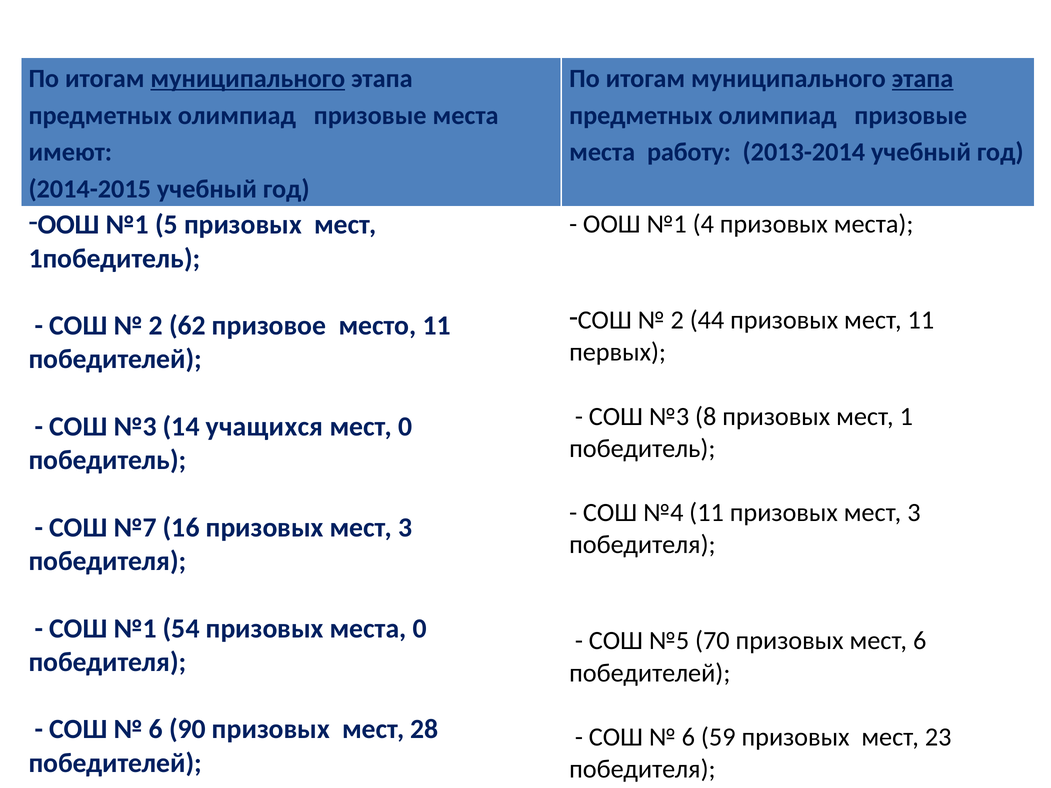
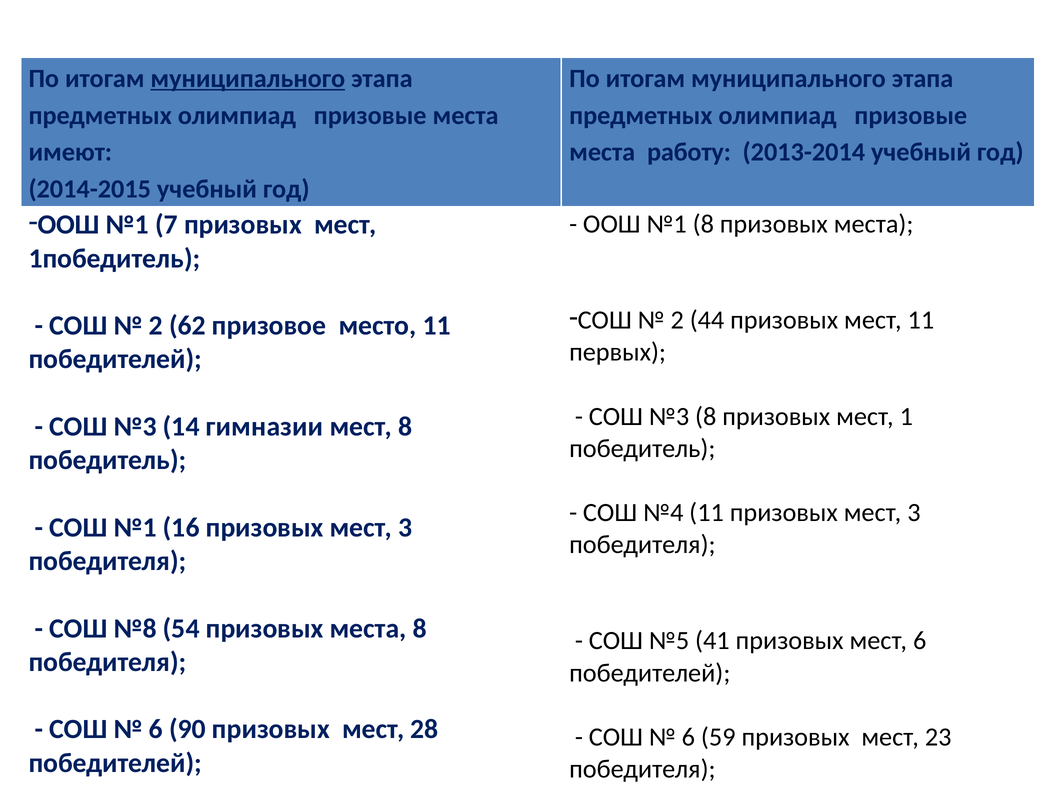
этапа underline: present -> none (923, 79)
5: 5 -> 7 (166, 225)
№1 4: 4 -> 8 (703, 224)
учащихся: учащихся -> гимназии (265, 427)
мест 0: 0 -> 8 (405, 427)
СОШ №7: №7 -> №1 (135, 528)
СОШ №1: №1 -> №8 (135, 629)
места 0: 0 -> 8 (420, 629)
70: 70 -> 41 (712, 641)
